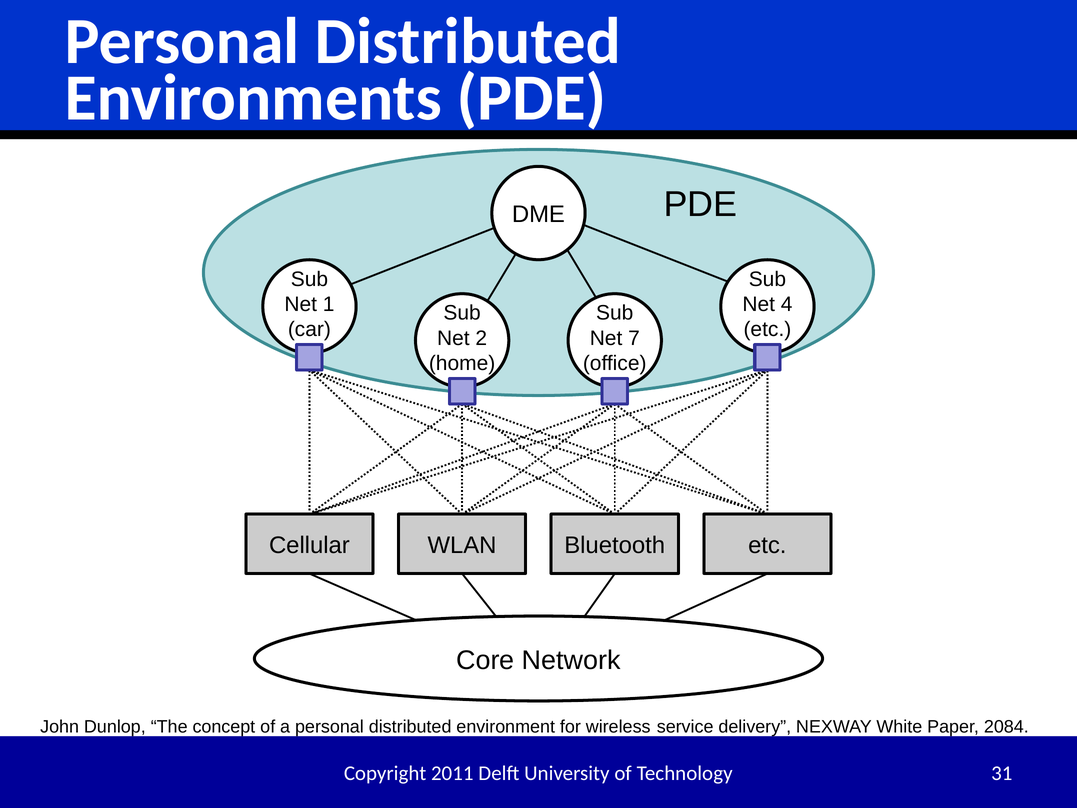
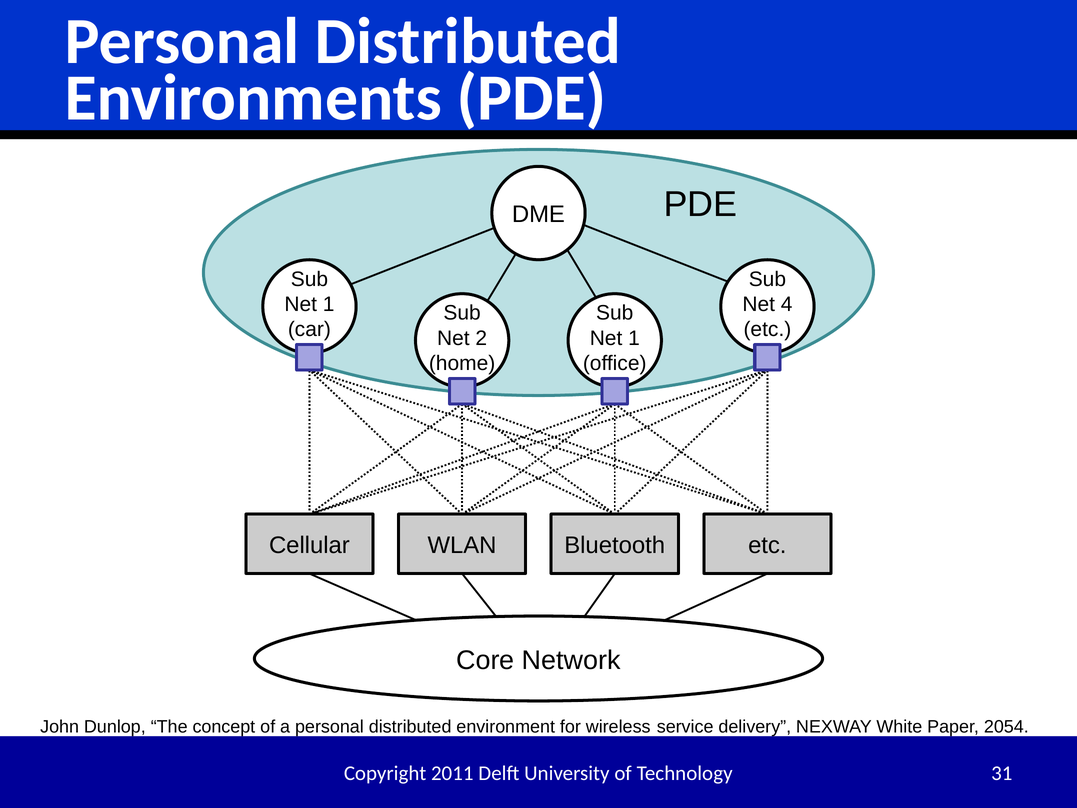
7: 7 -> 1 (634, 338)
2084: 2084 -> 2054 (1006, 726)
